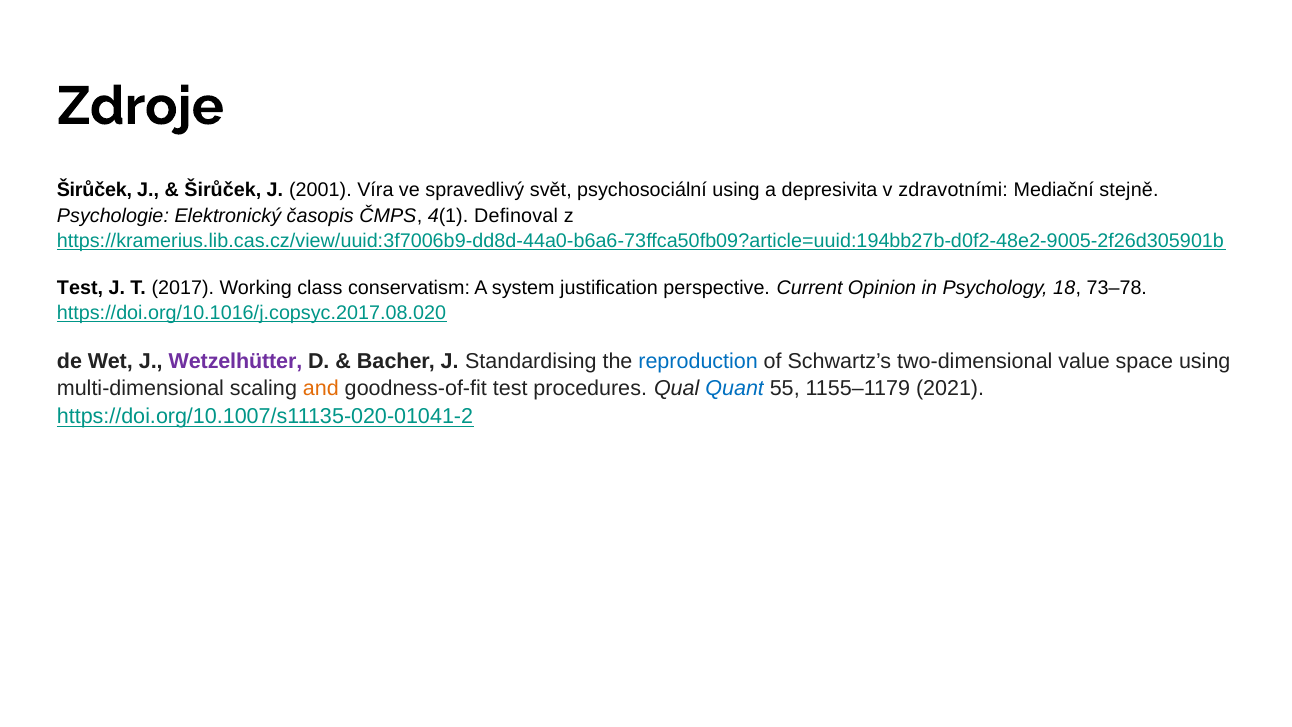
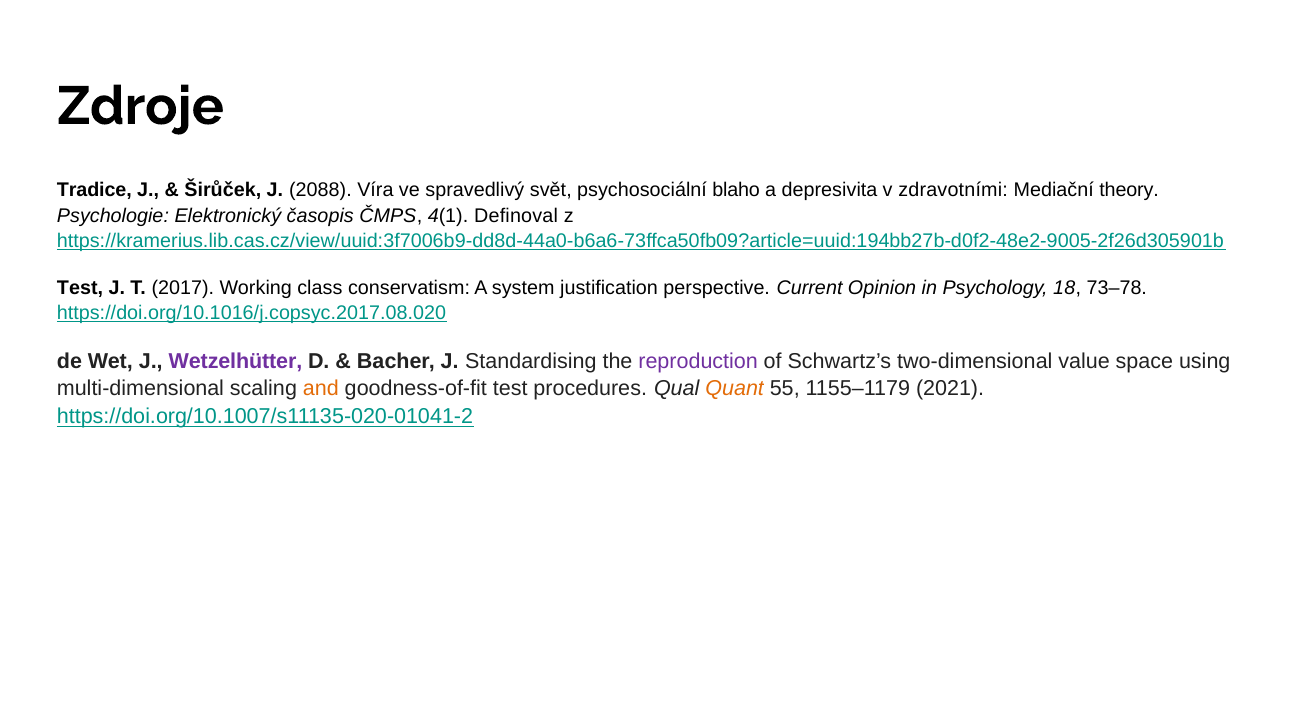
Širůček: Širůček -> Tradice (94, 190)
2001: 2001 -> 2088 (320, 190)
psychosociální using: using -> blaho (736, 190)
stejně: stejně -> theory (1129, 190)
reproduction colour: blue -> purple (698, 361)
Quant colour: blue -> orange (735, 389)
